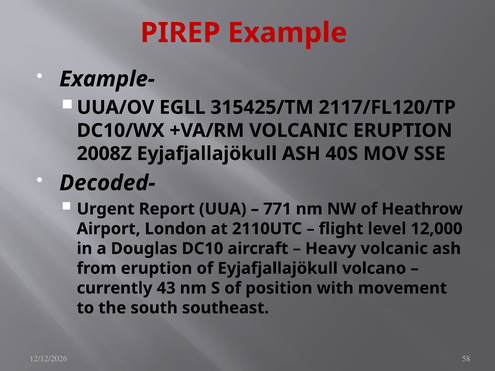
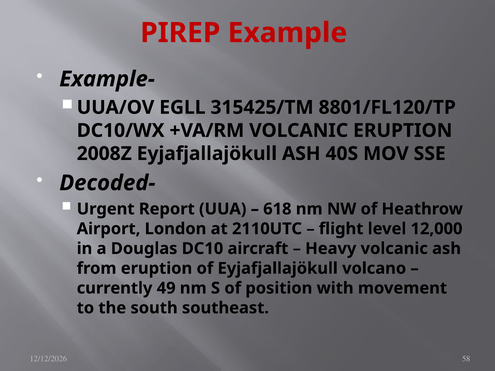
2117/FL120/TP: 2117/FL120/TP -> 8801/FL120/TP (387, 108)
771: 771 -> 618 (277, 209)
43: 43 -> 49 (166, 288)
